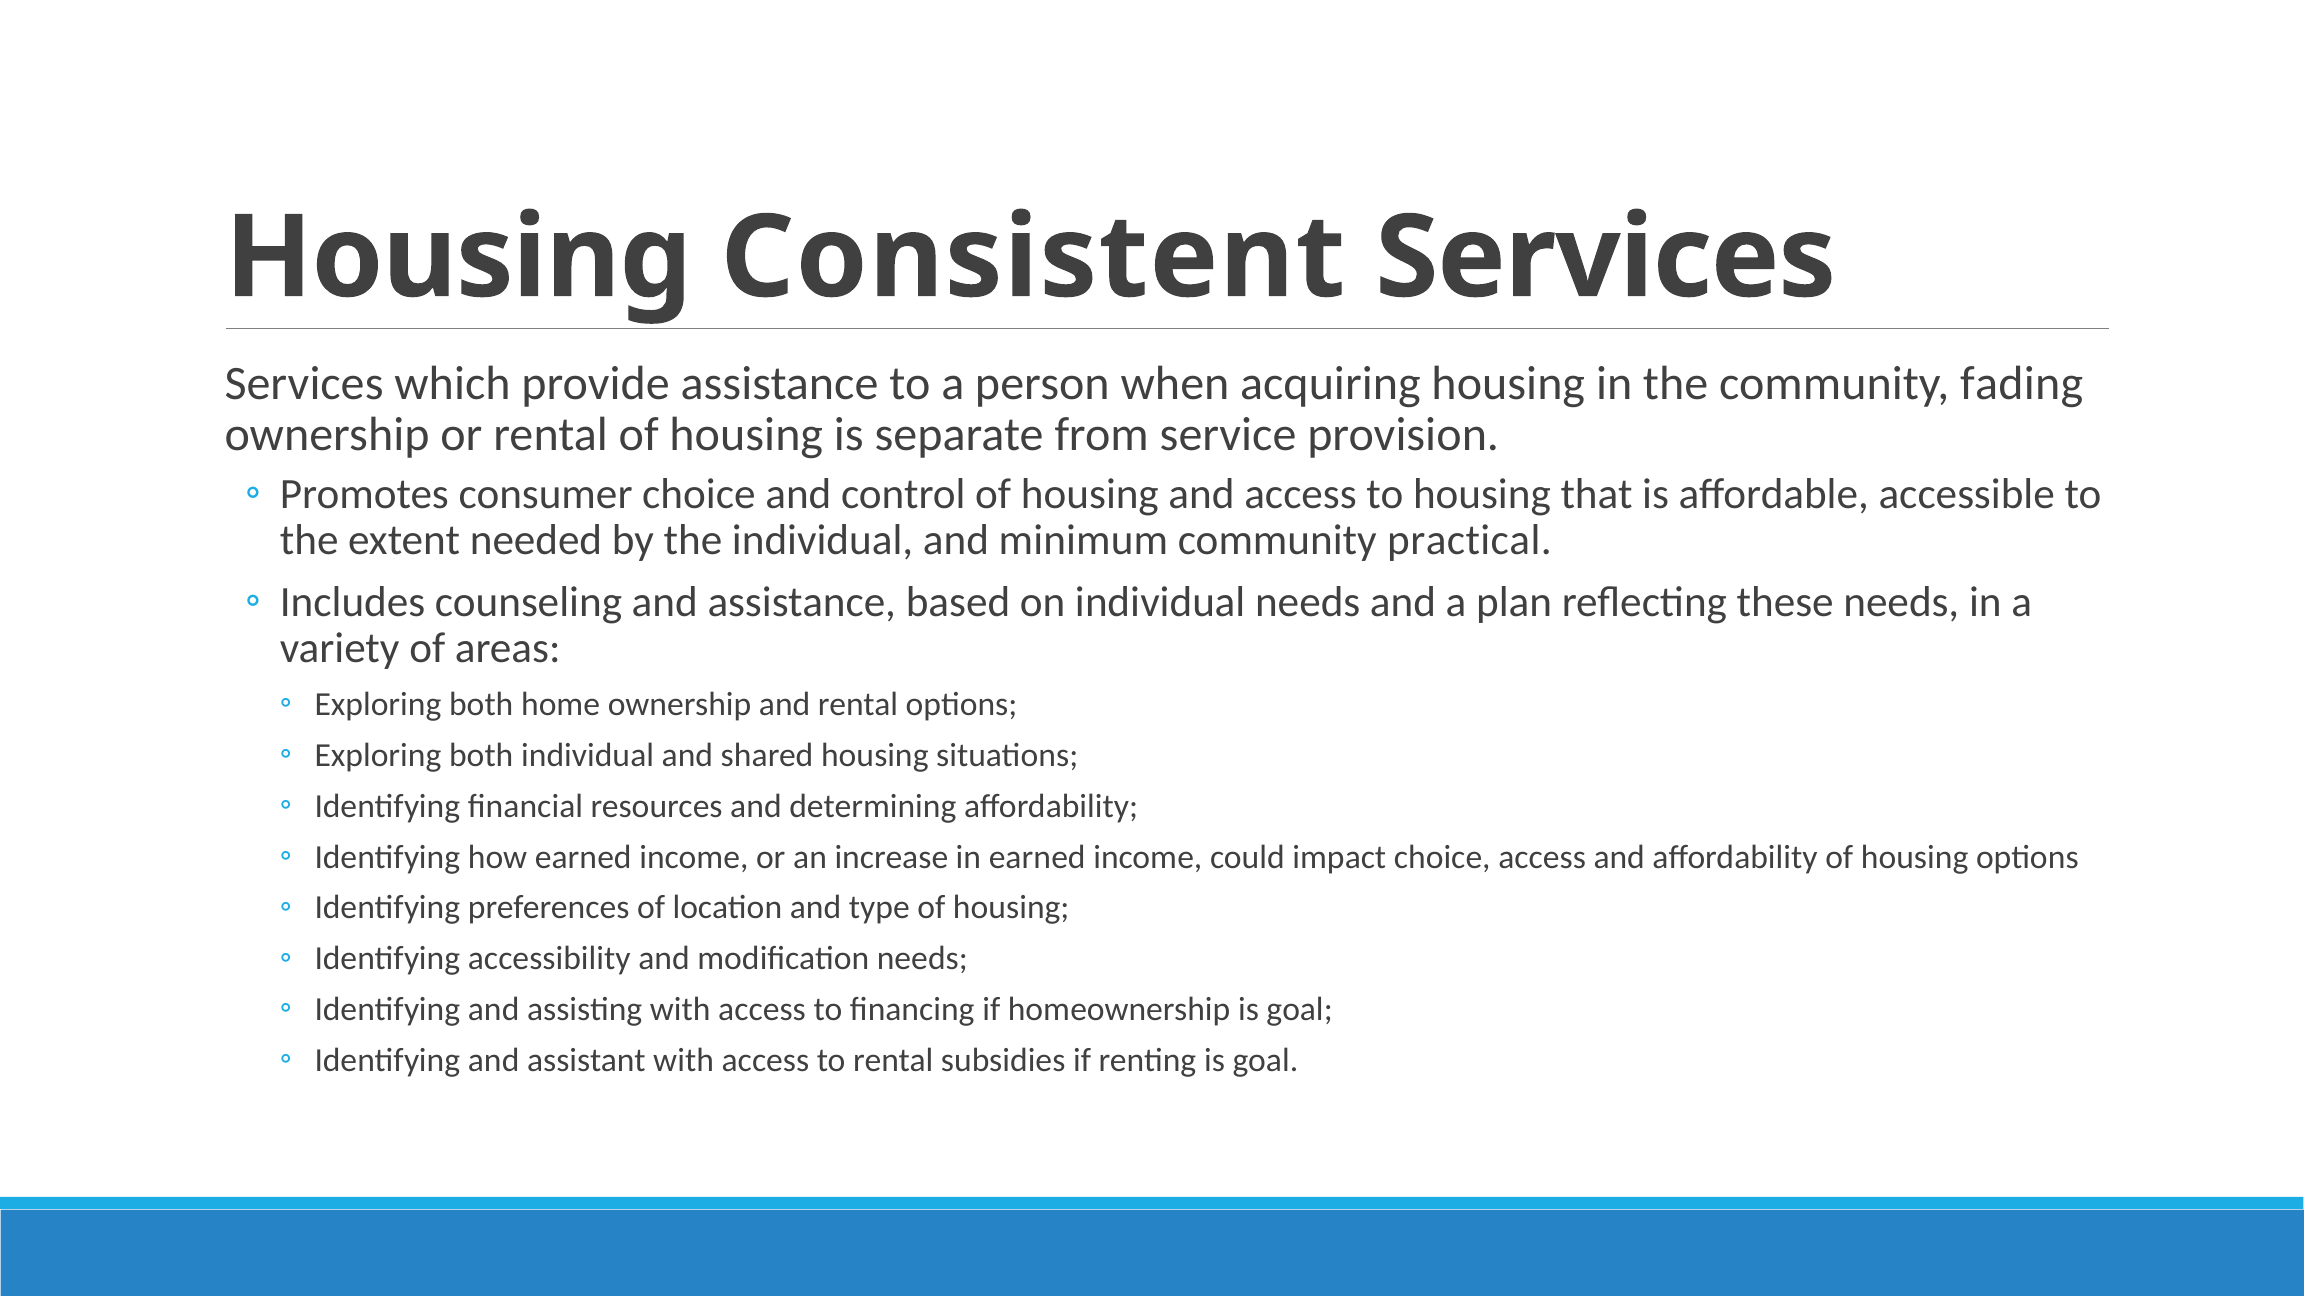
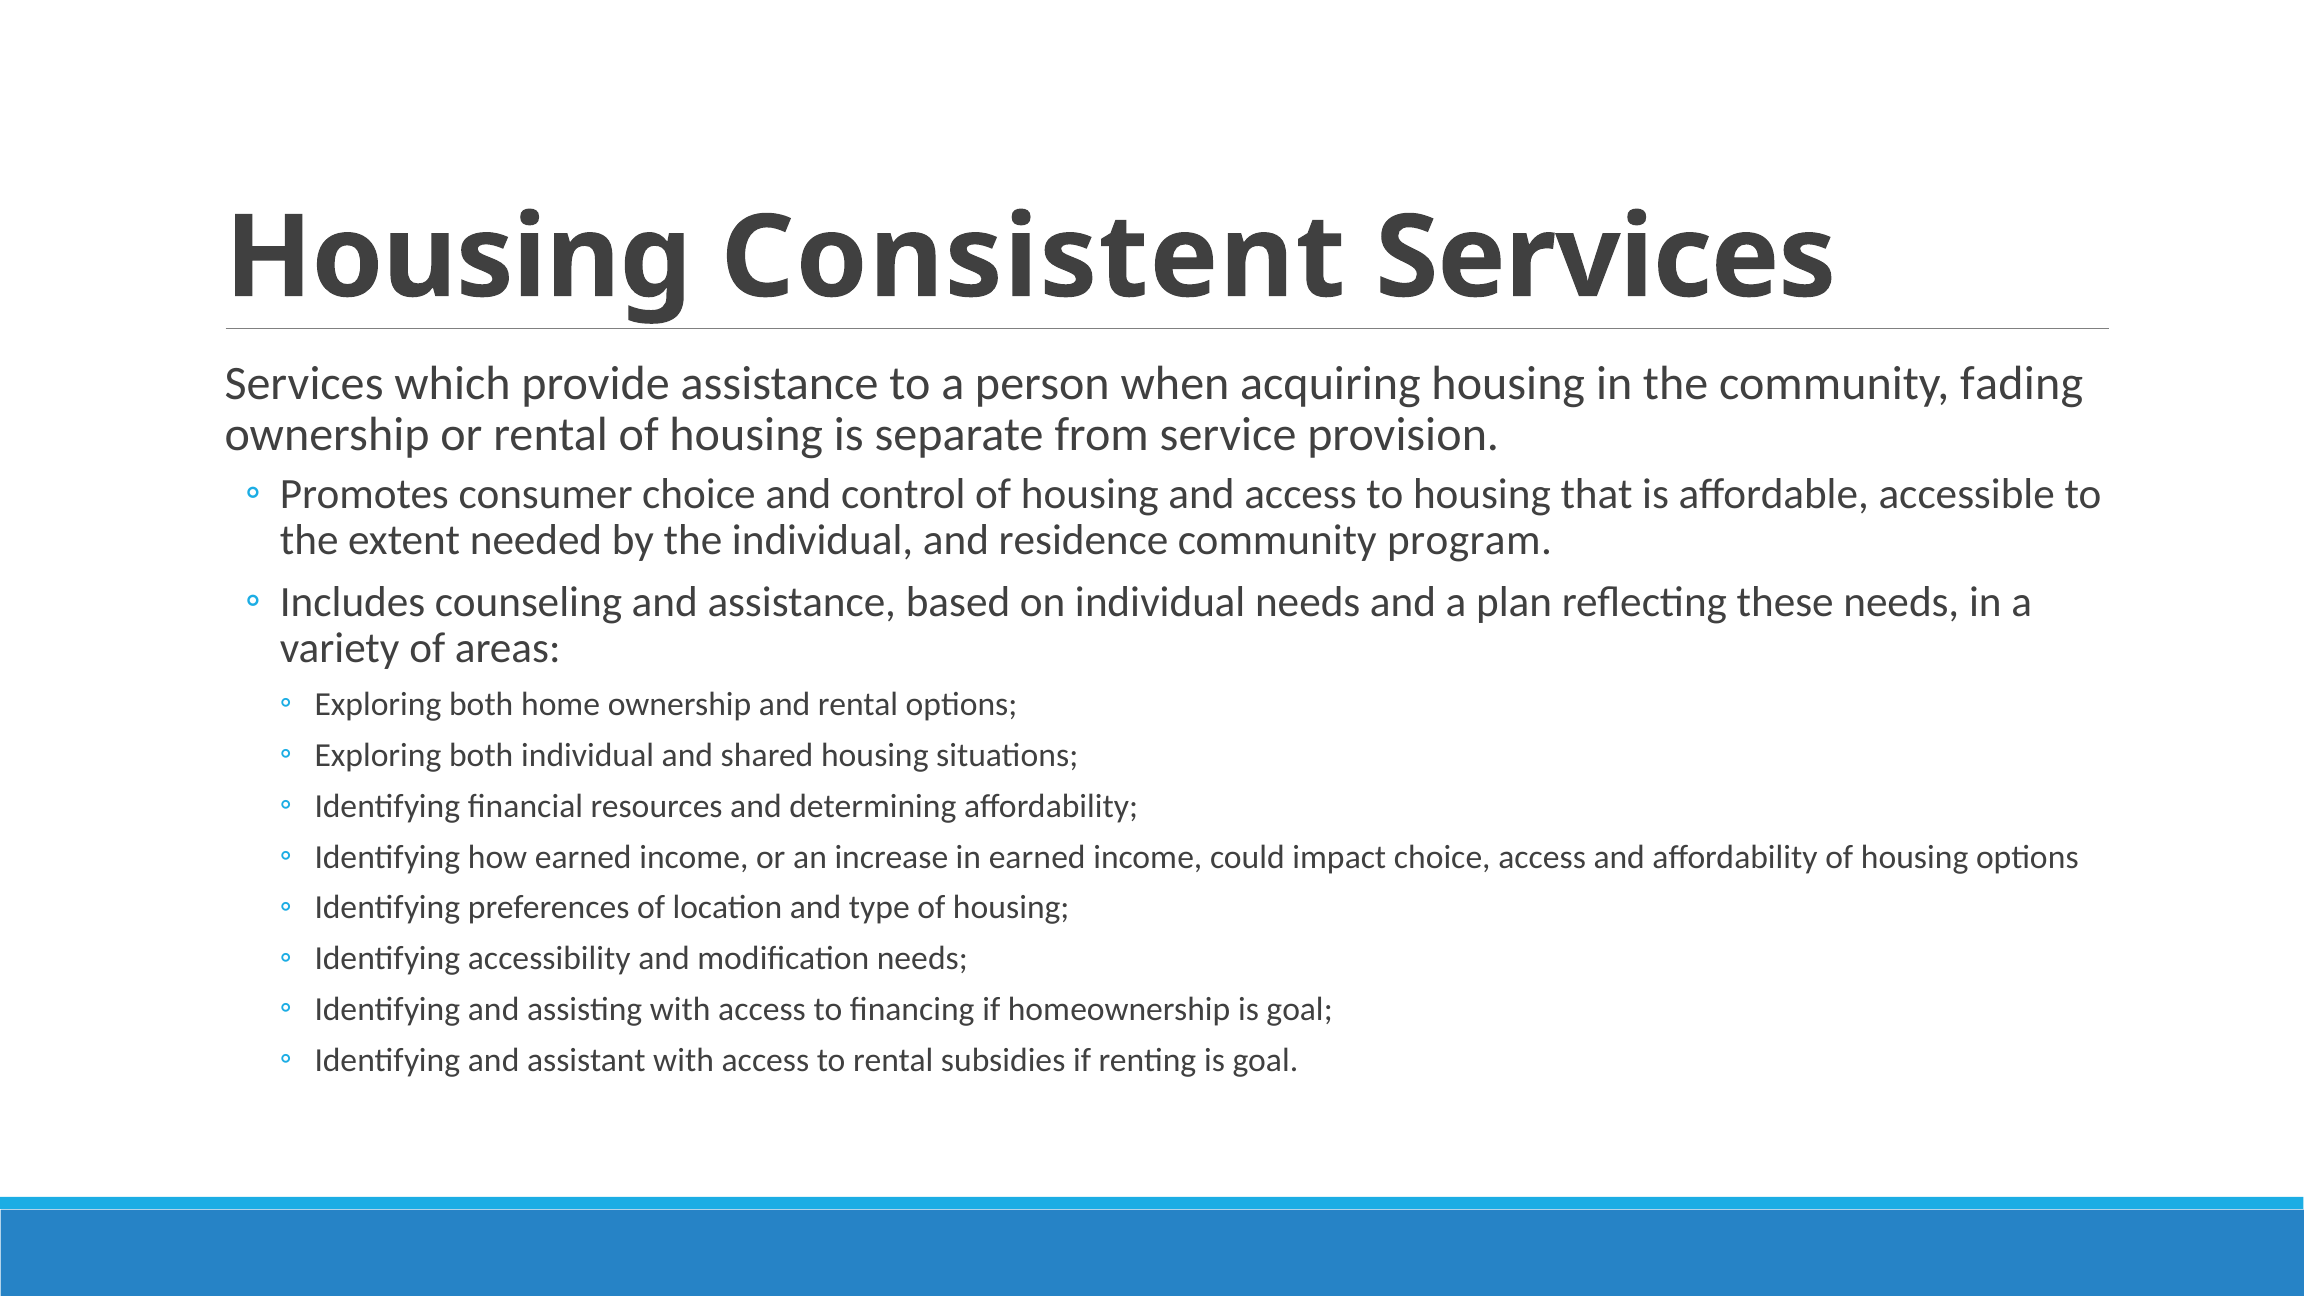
minimum: minimum -> residence (1084, 541)
practical: practical -> program (1469, 541)
